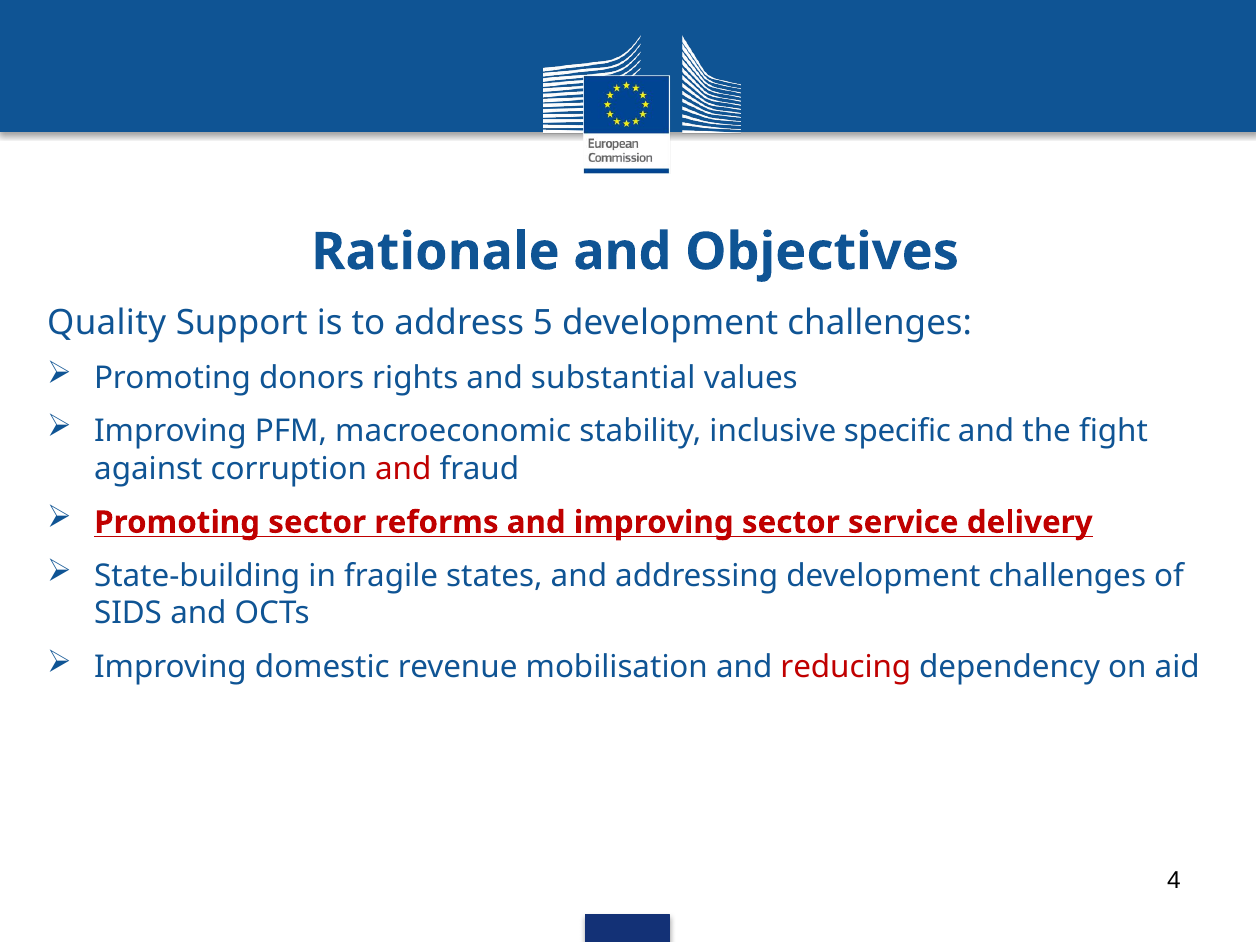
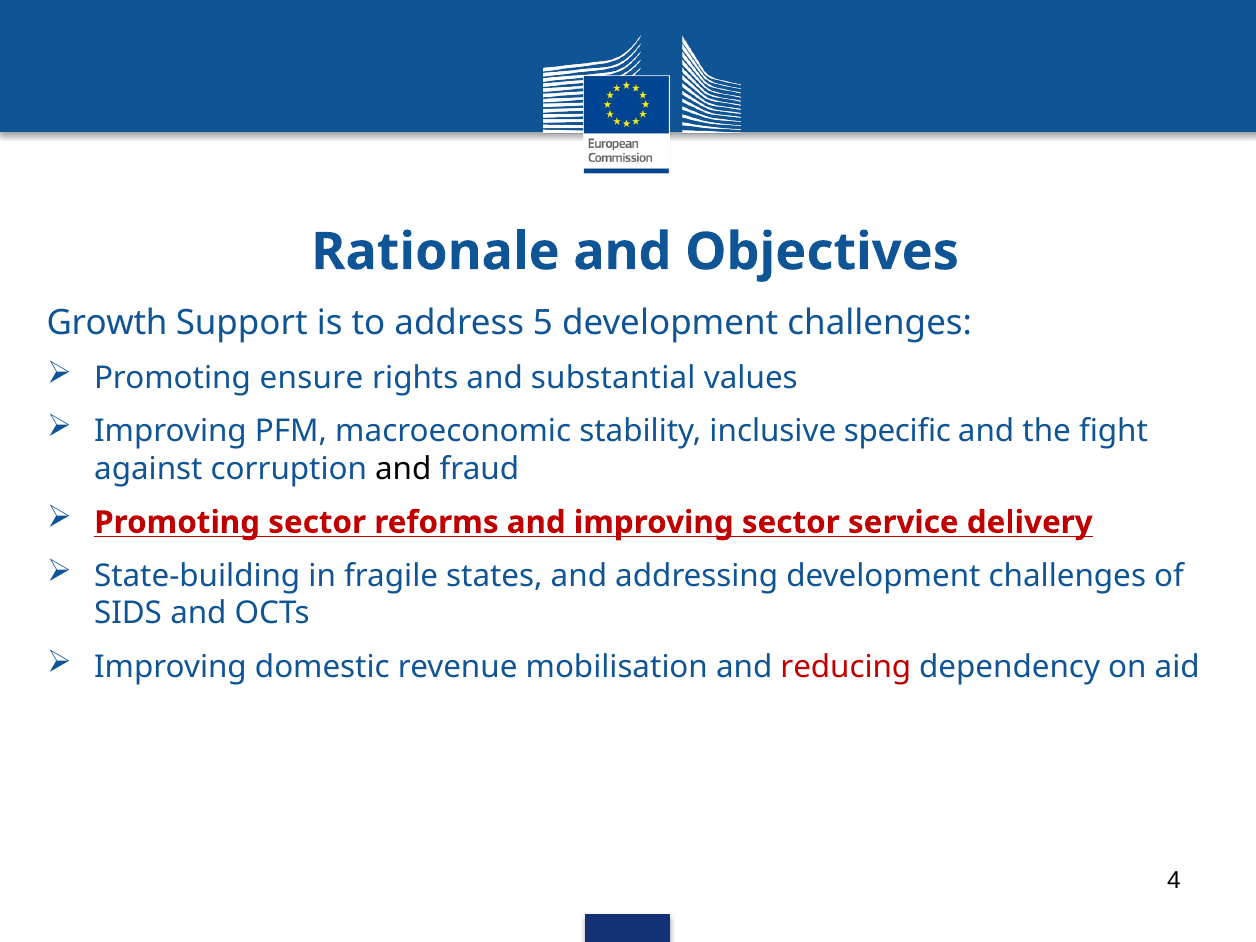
Quality: Quality -> Growth (107, 323)
donors: donors -> ensure (311, 378)
and colour: red -> black (403, 469)
